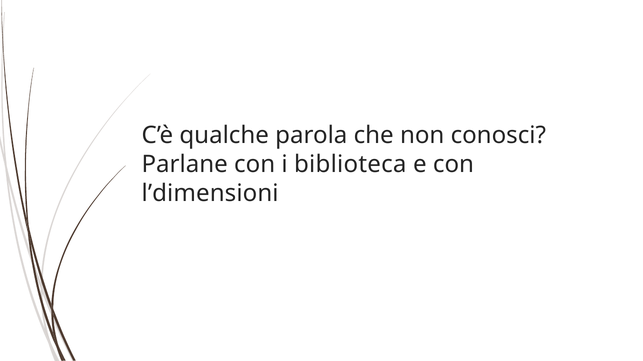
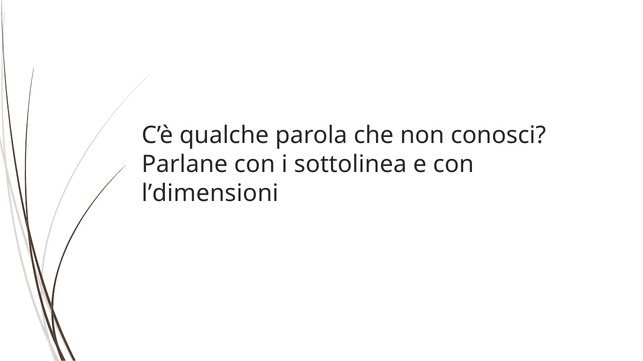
biblioteca: biblioteca -> sottolinea (350, 165)
